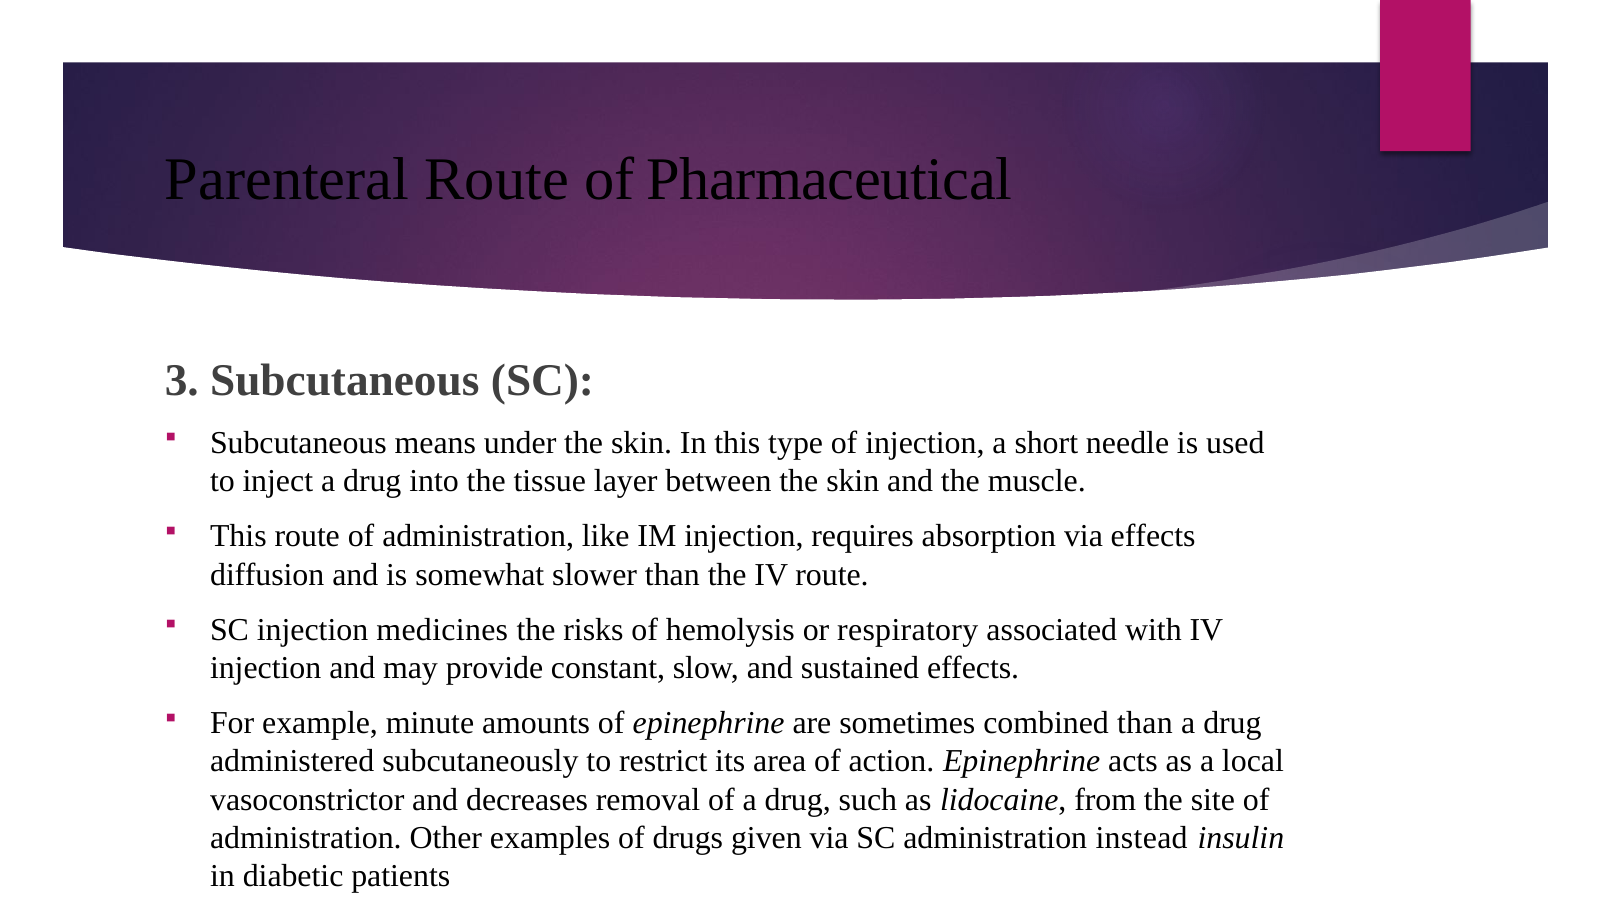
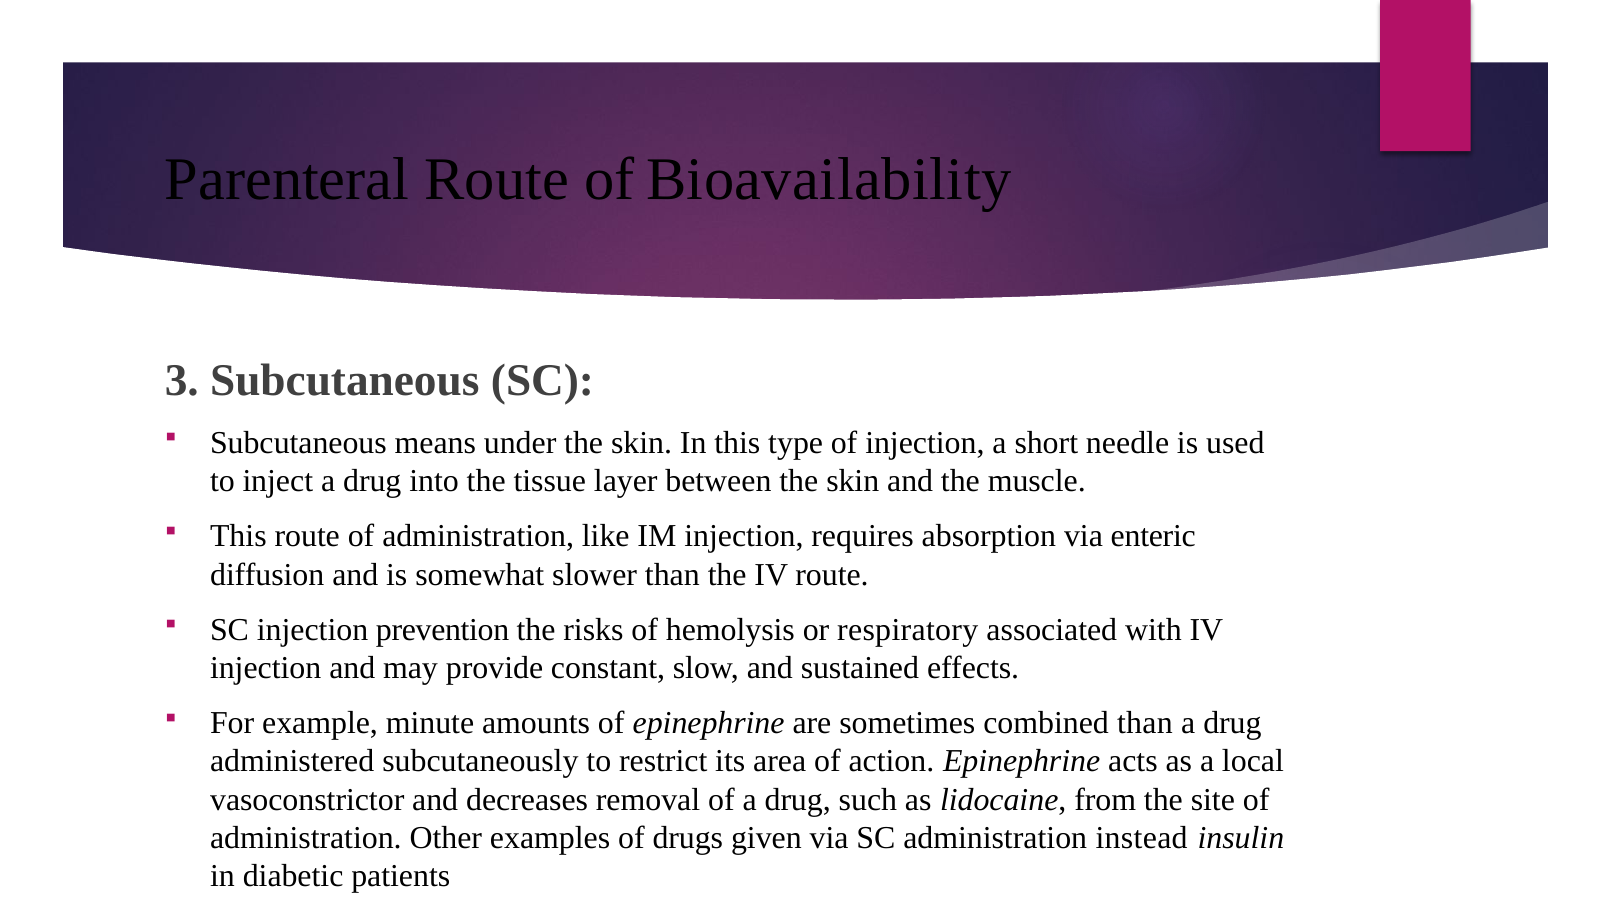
Pharmaceutical: Pharmaceutical -> Bioavailability (829, 180)
via effects: effects -> enteric (1153, 536)
medicines: medicines -> prevention (443, 630)
